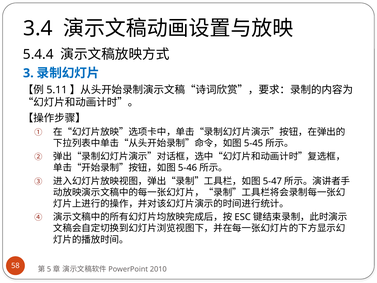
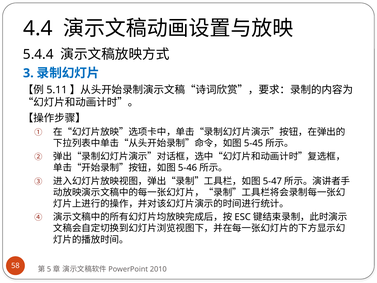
3.4: 3.4 -> 4.4 (38, 29)
